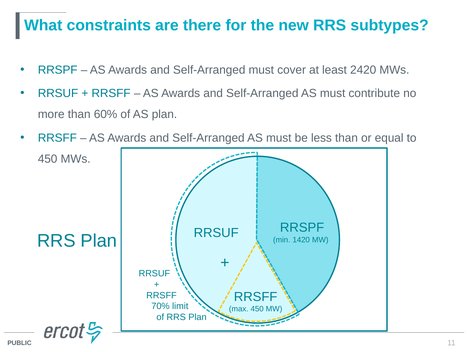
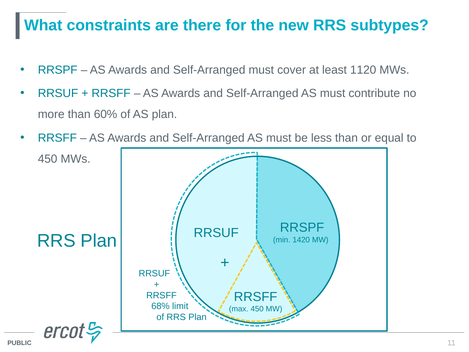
2420: 2420 -> 1120 (363, 70)
70%: 70% -> 68% (160, 306)
